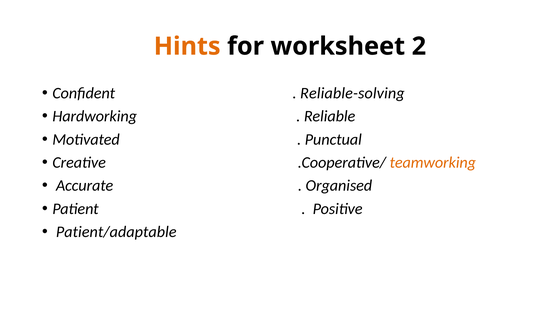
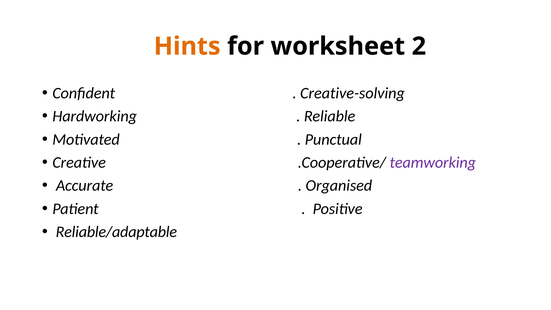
Reliable-solving: Reliable-solving -> Creative-solving (352, 93)
teamworking colour: orange -> purple (433, 162)
Patient/adaptable: Patient/adaptable -> Reliable/adaptable (116, 232)
